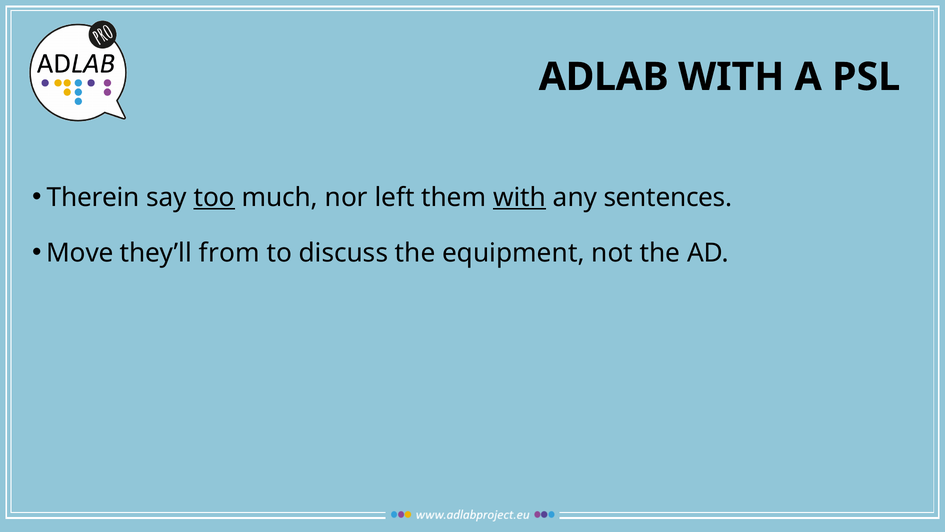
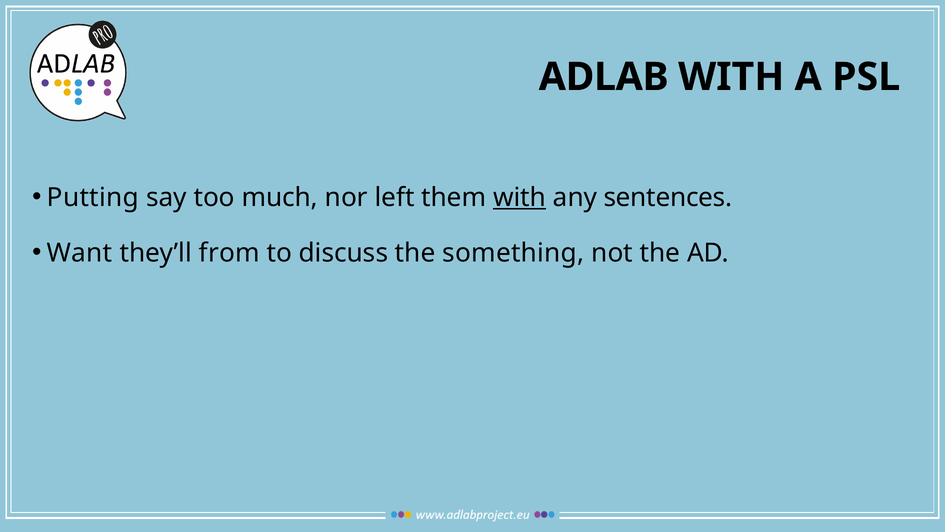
Therein: Therein -> Putting (93, 197)
too underline: present -> none (214, 197)
Move: Move -> Want (80, 253)
equipment: equipment -> something (513, 253)
